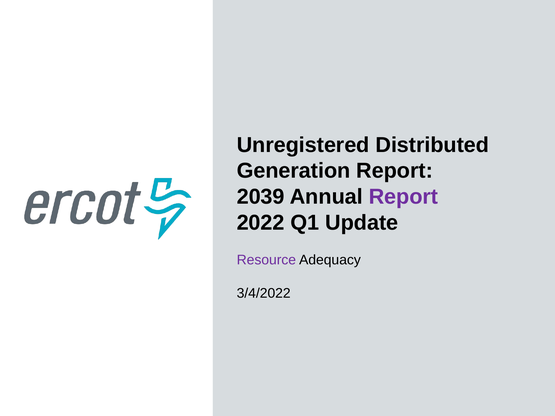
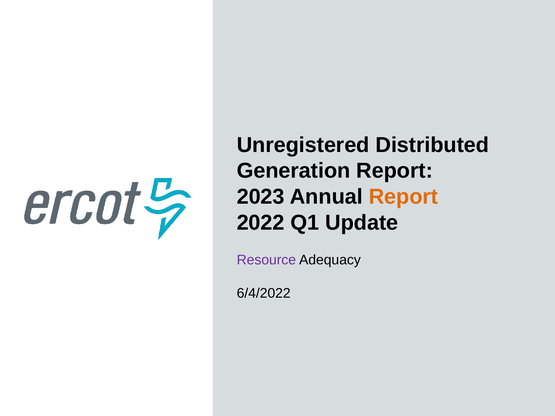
2039: 2039 -> 2023 (261, 197)
Report colour: purple -> orange (403, 197)
3/4/2022: 3/4/2022 -> 6/4/2022 (264, 293)
